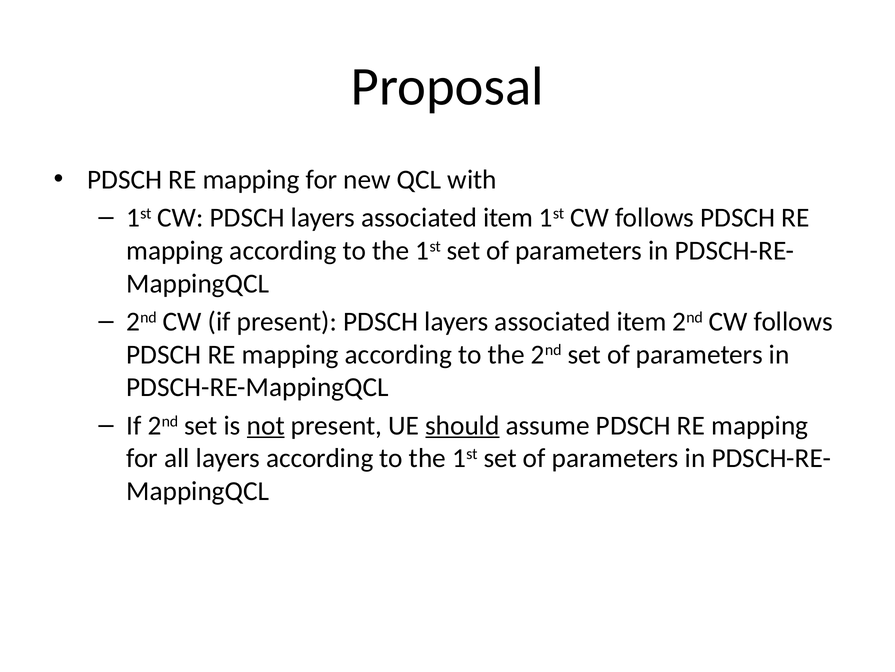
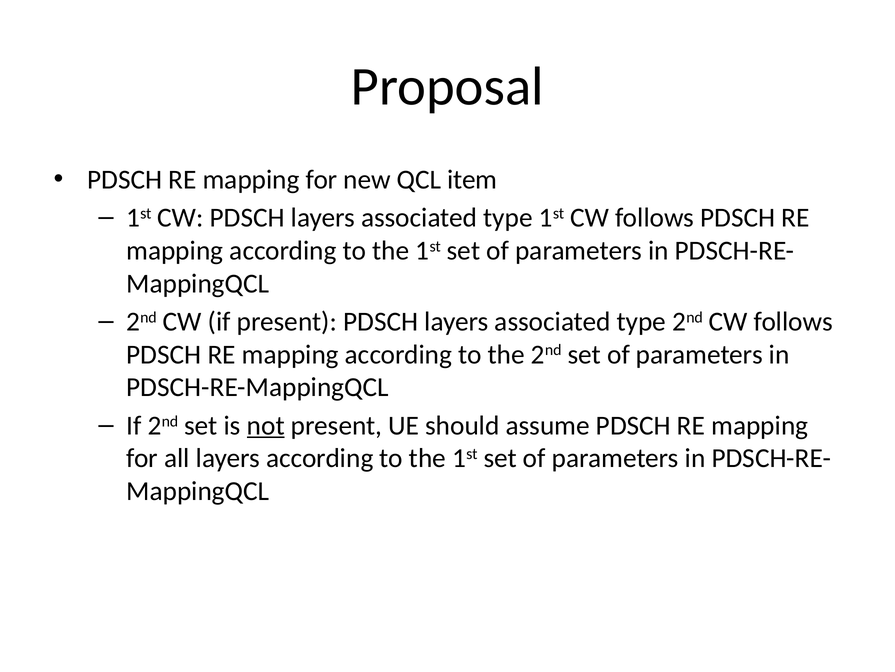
with: with -> item (472, 179)
item: item -> type (508, 218)
item: item -> type (641, 321)
should underline: present -> none (462, 425)
